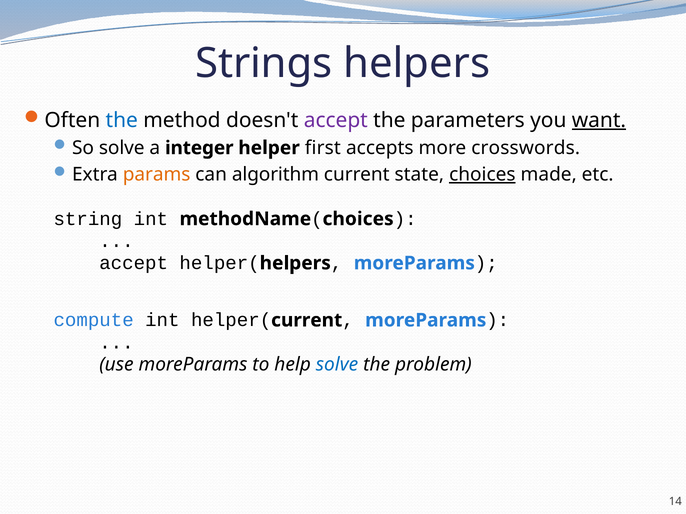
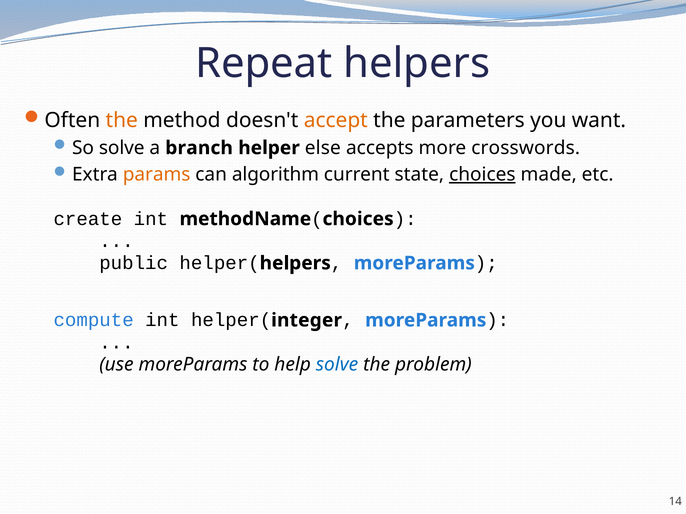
Strings: Strings -> Repeat (264, 64)
the colour: blue -> orange (122, 120)
accept colour: purple -> orange (336, 120)
want underline: present -> none (599, 120)
integer: integer -> branch (199, 148)
first: first -> else (323, 148)
string: string -> create (88, 219)
accept: accept -> public (134, 263)
current: current -> integer (307, 321)
